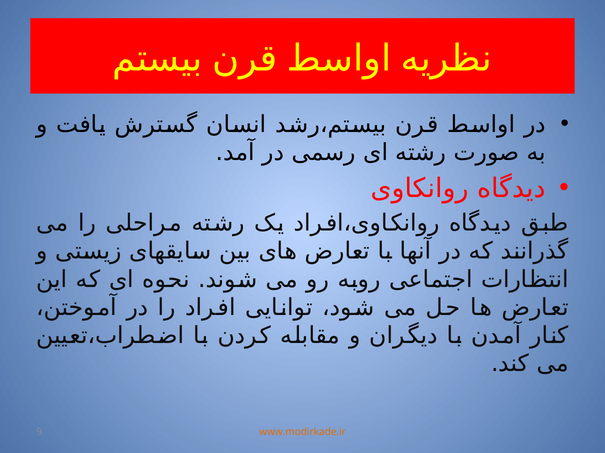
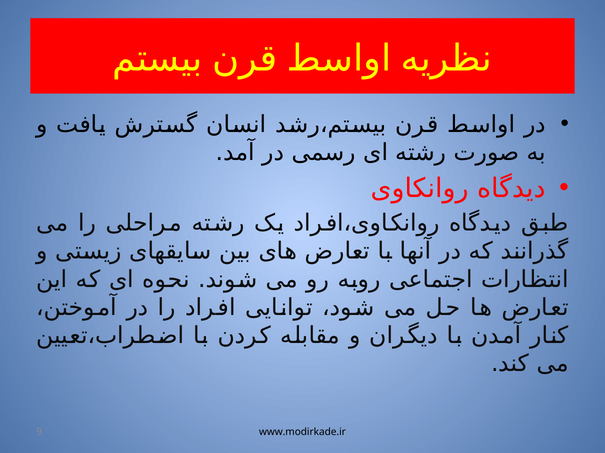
www.modirkade.ir colour: orange -> black (302, 433)
